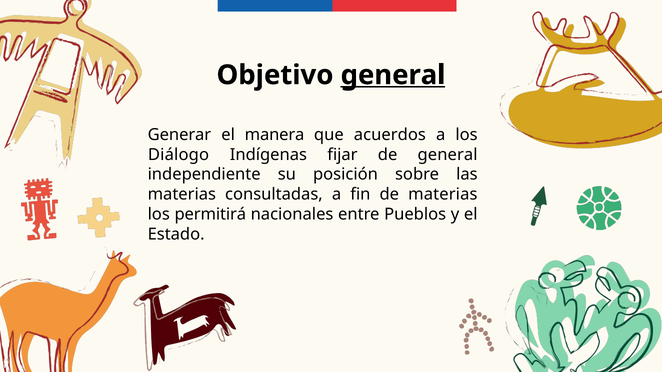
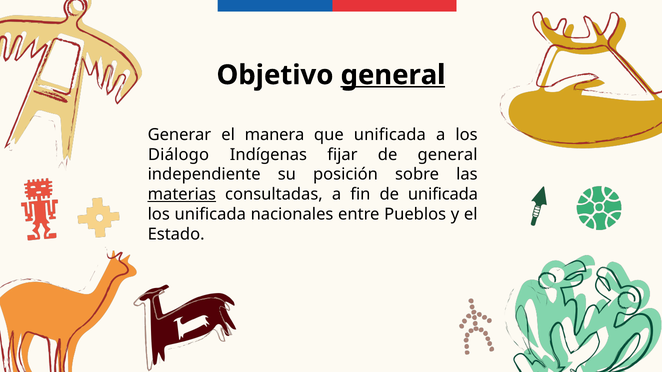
que acuerdos: acuerdos -> unificada (390, 135)
materias underline: none -> present (182, 195)
de materias: materias -> unificada (443, 195)
los permitirá: permitirá -> unificada (210, 214)
